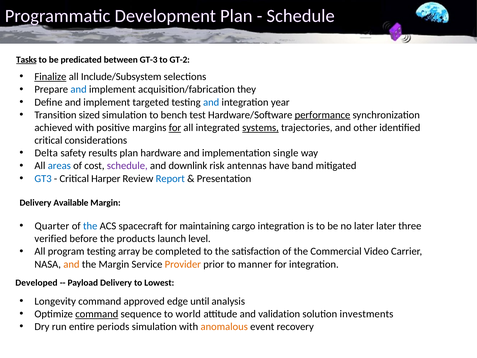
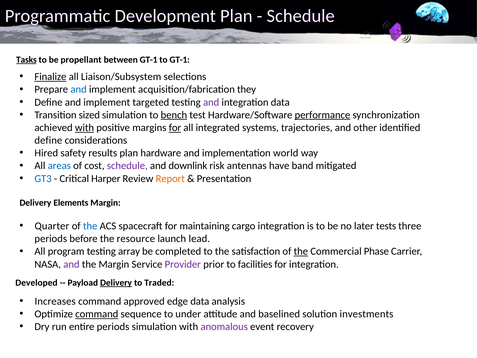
predicated: predicated -> propellant (81, 60)
between GT-3: GT-3 -> GT-1 (149, 60)
to GT-2: GT-2 -> GT-1 (180, 60)
Include/Subsystem: Include/Subsystem -> Liaison/Subsystem (121, 77)
and colour: blue -> purple (211, 102)
integration year: year -> data (280, 102)
bench underline: none -> present (174, 115)
with underline: none -> present (85, 128)
systems underline: present -> none (260, 128)
critical: critical -> define (48, 140)
Delta: Delta -> Hired (46, 153)
single: single -> world (286, 153)
Report colour: blue -> orange (170, 178)
Available: Available -> Elements (71, 203)
later later: later -> tests (386, 226)
verified: verified -> periods (51, 239)
products: products -> resource (136, 239)
level: level -> lead (199, 239)
the underline: none -> present (301, 251)
Video: Video -> Phase (376, 251)
and colour: orange -> purple (71, 264)
Provider colour: orange -> purple (183, 264)
manner: manner -> facilities (255, 264)
Delivery underline: none -> present (116, 282)
Lowest: Lowest -> Traded (159, 282)
Longevity: Longevity -> Increases (55, 301)
edge until: until -> data (200, 301)
world: world -> under (188, 314)
validation: validation -> baselined (279, 314)
anomalous colour: orange -> purple (224, 327)
